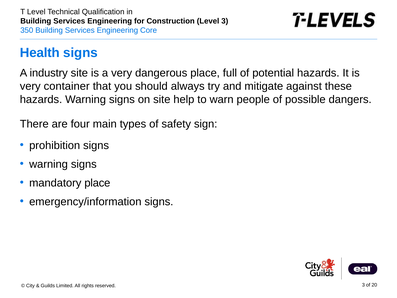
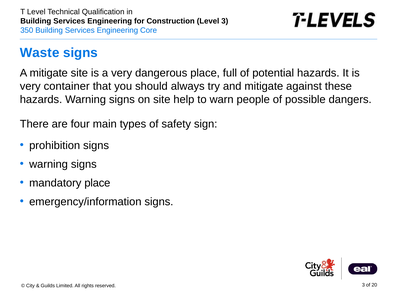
Health: Health -> Waste (40, 53)
A industry: industry -> mitigate (49, 73)
